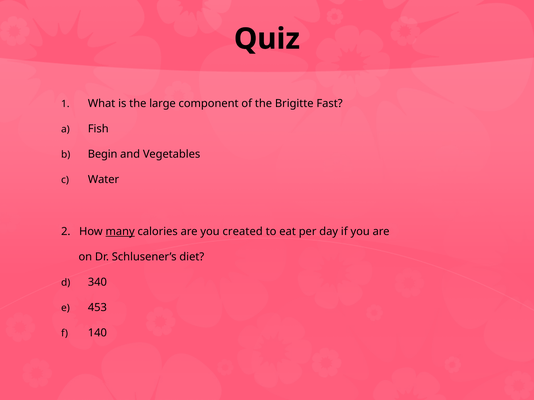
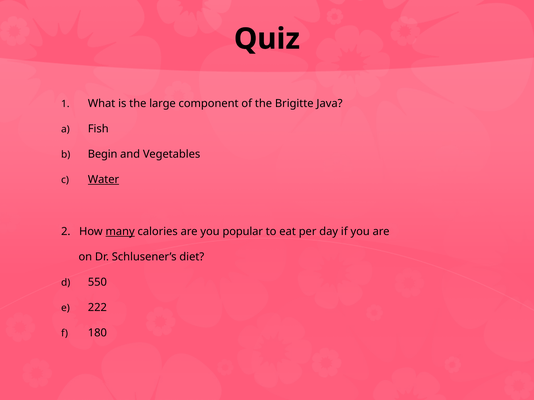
Fast: Fast -> Java (330, 104)
Water underline: none -> present (103, 180)
created: created -> popular (243, 232)
340: 340 -> 550 (97, 283)
453: 453 -> 222 (97, 308)
140: 140 -> 180 (97, 333)
